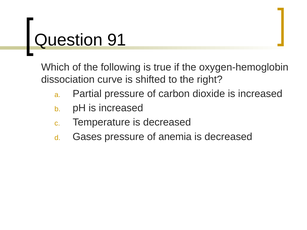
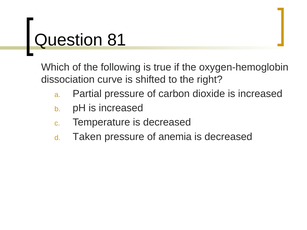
91: 91 -> 81 (117, 40)
Gases: Gases -> Taken (87, 137)
